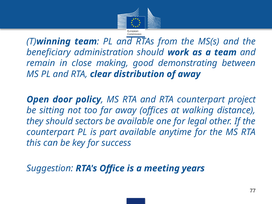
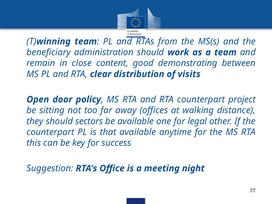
making: making -> content (112, 63)
of away: away -> visits (189, 74)
part: part -> that (108, 132)
years: years -> night (193, 168)
